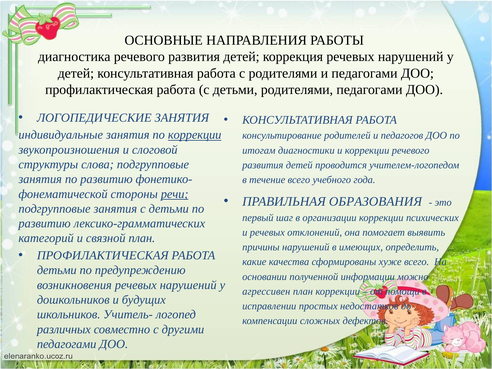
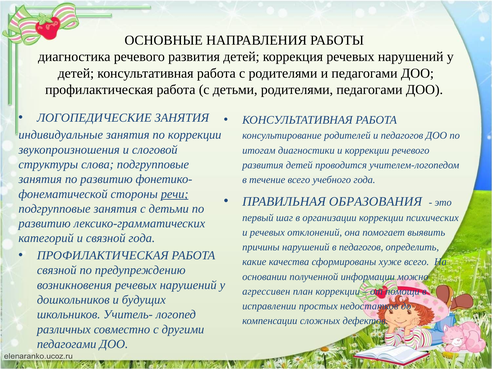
коррекции underline: present -> none (195, 135)
связной план: план -> года (142, 238)
в имеющих: имеющих -> педагогов (361, 247)
детьми: детьми -> связной (57, 270)
